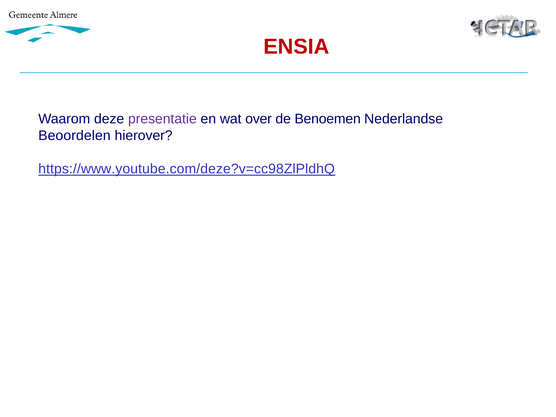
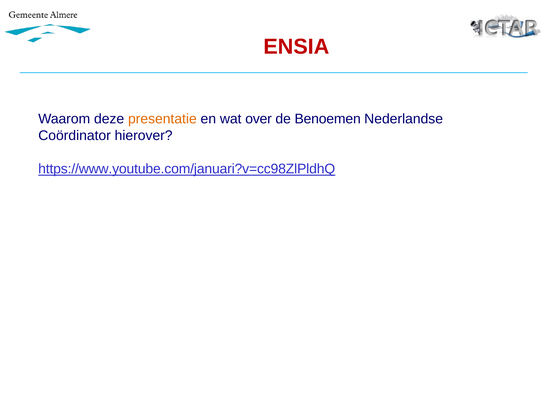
presentatie colour: purple -> orange (162, 119)
Beoordelen: Beoordelen -> Coördinator (75, 136)
https://www.youtube.com/deze?v=cc98ZlPldhQ: https://www.youtube.com/deze?v=cc98ZlPldhQ -> https://www.youtube.com/januari?v=cc98ZlPldhQ (187, 169)
